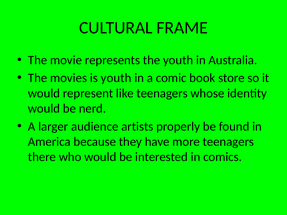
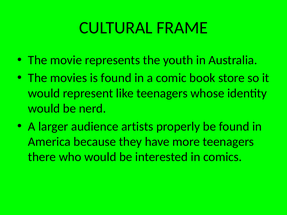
is youth: youth -> found (116, 78)
